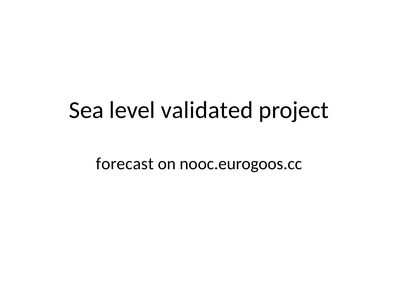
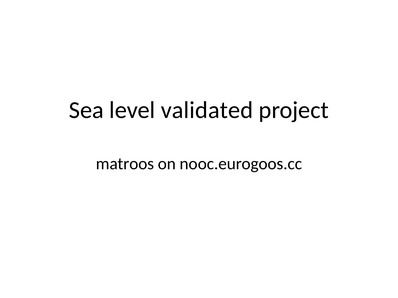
forecast: forecast -> matroos (125, 164)
